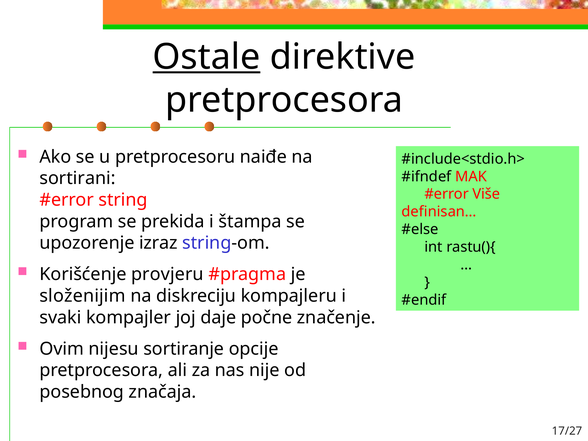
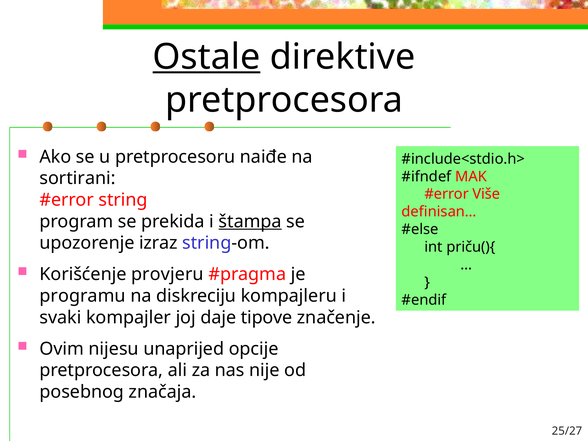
štampa underline: none -> present (250, 221)
rastu(){: rastu(){ -> priču(){ (471, 247)
složenijim: složenijim -> programu (83, 296)
počne: počne -> tipove (267, 317)
sortiranje: sortiranje -> unaprijed (184, 349)
17/27: 17/27 -> 25/27 (567, 431)
